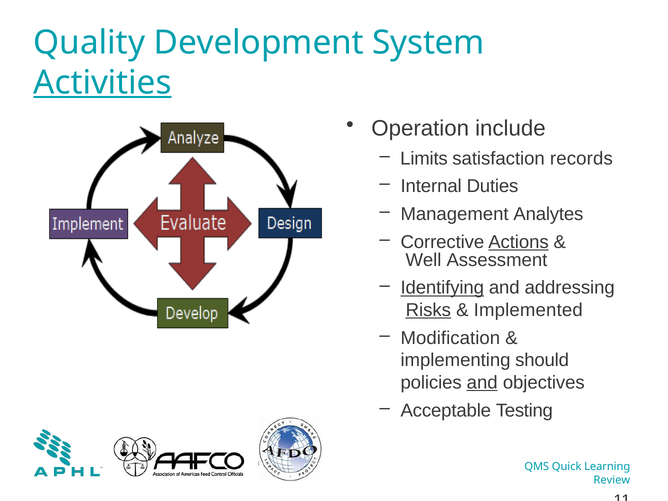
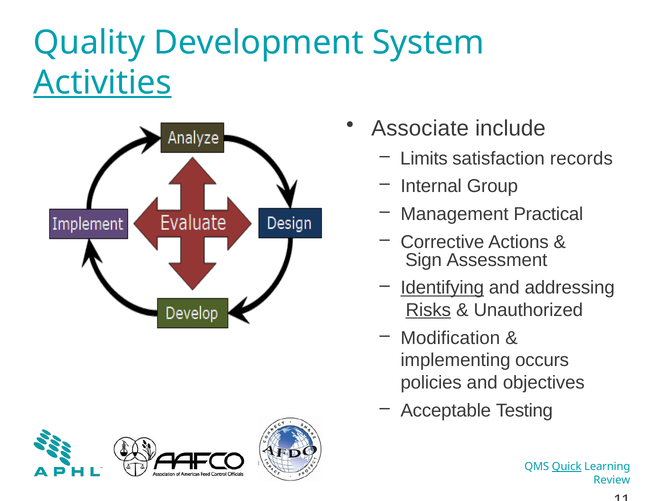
Operation: Operation -> Associate (420, 129)
Duties: Duties -> Group (492, 186)
Analytes: Analytes -> Practical (548, 214)
Actions underline: present -> none (518, 242)
Well: Well -> Sign (424, 260)
Implemented: Implemented -> Unauthorized (528, 310)
should: should -> occurs (542, 360)
and underline: present -> none (482, 383)
Quick underline: none -> present (567, 467)
